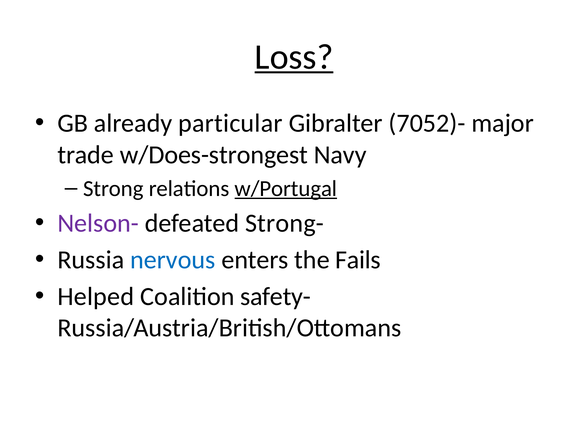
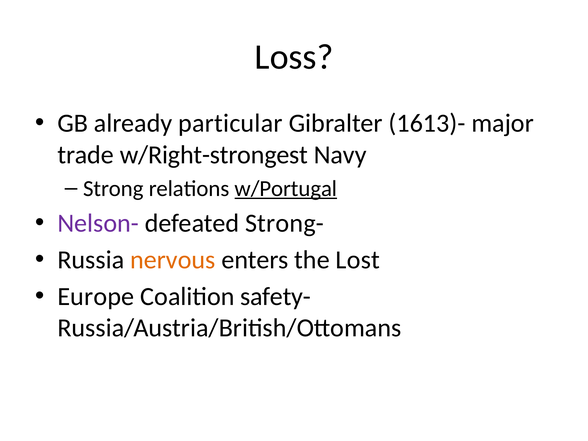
Loss underline: present -> none (294, 57)
7052)-: 7052)- -> 1613)- (427, 123)
w/Does-strongest: w/Does-strongest -> w/Right-strongest (214, 155)
nervous colour: blue -> orange (173, 260)
Fails: Fails -> Lost (358, 260)
Helped: Helped -> Europe (96, 297)
